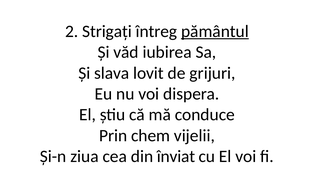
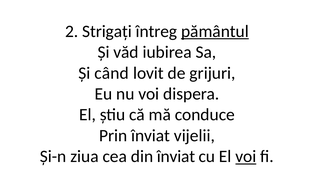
slava: slava -> când (112, 73)
Prin chem: chem -> înviat (151, 136)
voi underline: none -> present (246, 157)
